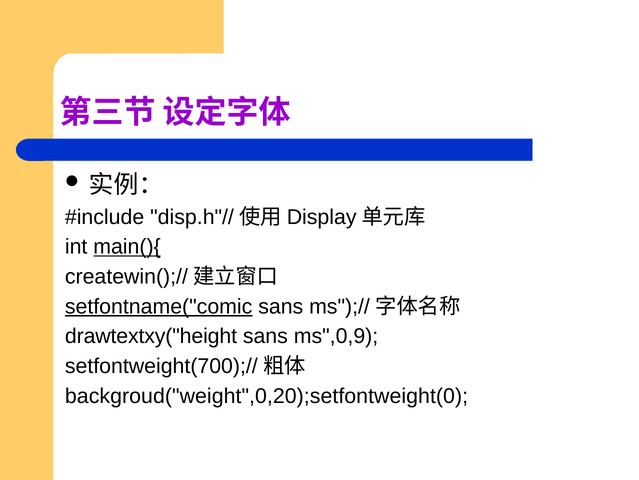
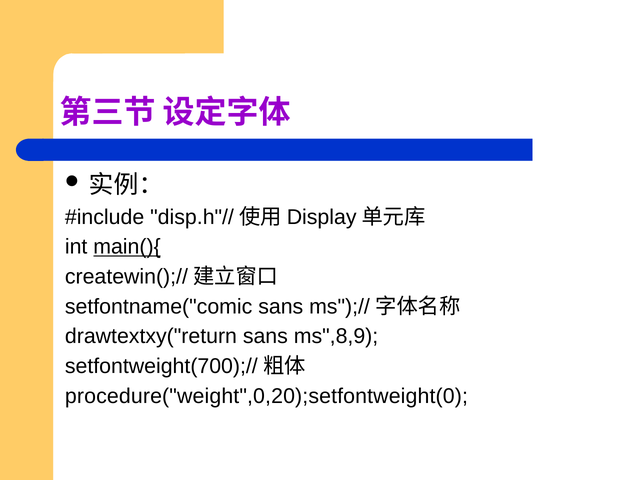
setfontname("comic underline: present -> none (159, 306)
drawtextxy("height: drawtextxy("height -> drawtextxy("return (151, 336)
ms",0,9: ms",0,9 -> ms",8,9 (336, 336)
backgroud("weight",0,20);setfontweight(0: backgroud("weight",0,20);setfontweight(0 -> procedure("weight",0,20);setfontweight(0 (266, 396)
